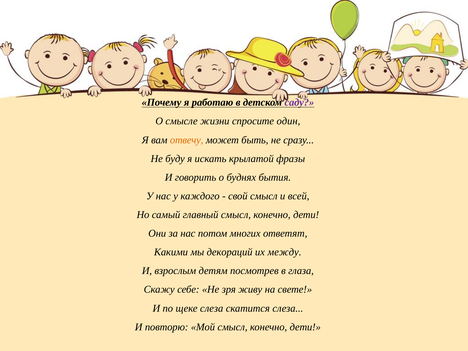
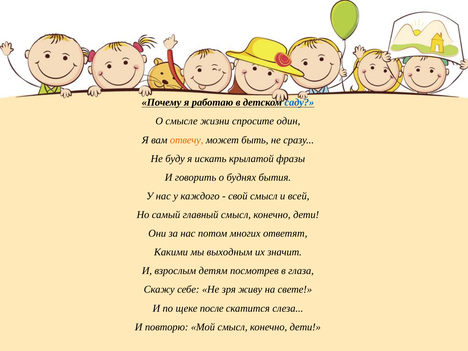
саду colour: purple -> blue (299, 103)
декораций: декораций -> выходным (230, 252)
между: между -> значит (285, 252)
щеке слеза: слеза -> после (212, 308)
